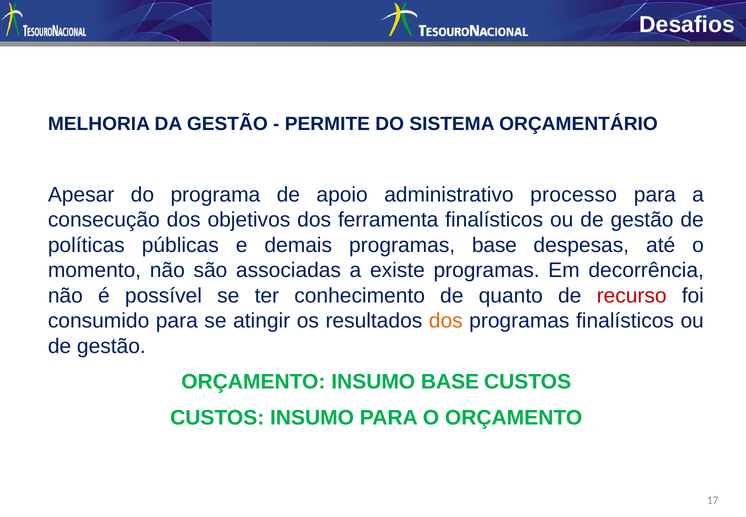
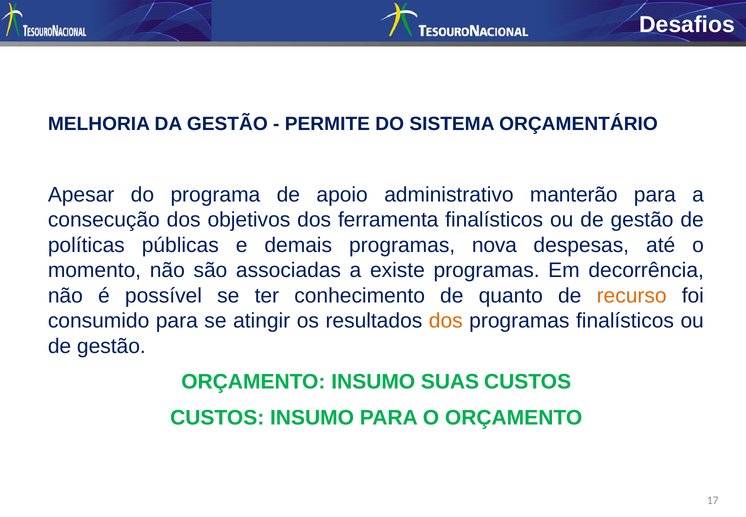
processo: processo -> manterão (574, 194)
programas base: base -> nova (494, 245)
recurso colour: red -> orange (632, 295)
INSUMO BASE: BASE -> SUAS (450, 382)
